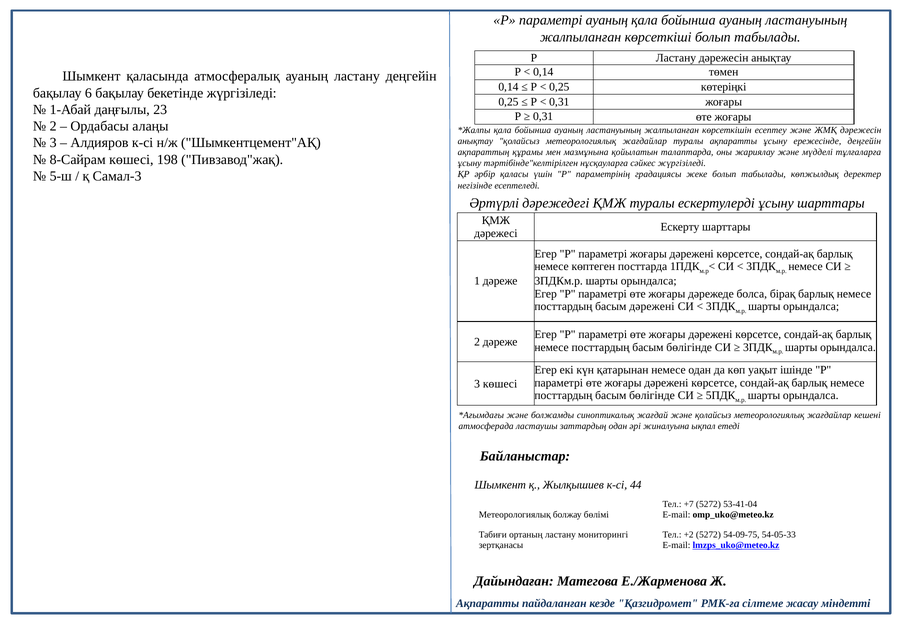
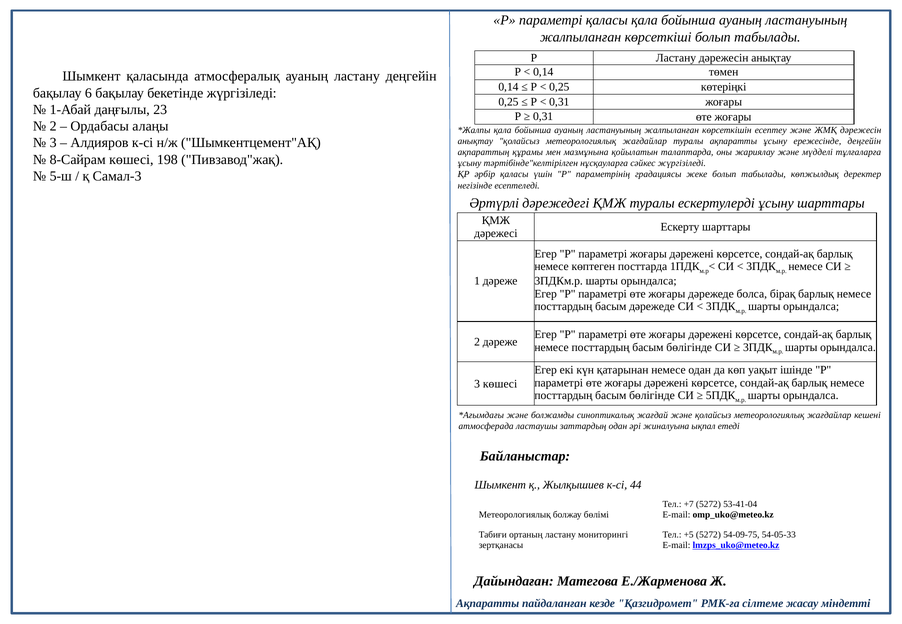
параметрі ауаның: ауаның -> қаласы (607, 20)
басым дәрежені: дәрежені -> дәрежеде (652, 307)
+2: +2 -> +5 (689, 535)
